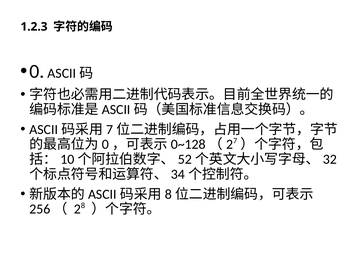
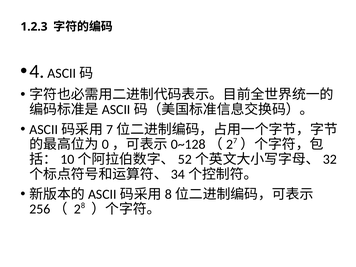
0: 0 -> 4 (37, 71)
